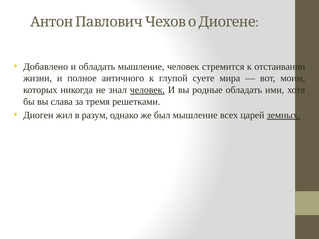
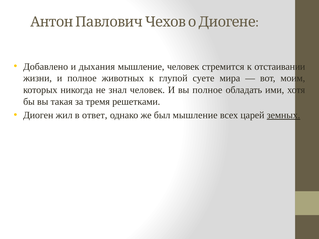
и обладать: обладать -> дыхания (97, 67)
античного: античного -> животных (123, 78)
человек underline: present -> none (147, 90)
вы родные: родные -> полное (207, 90)
слава: слава -> такая (62, 102)
разум: разум -> ответ (95, 115)
